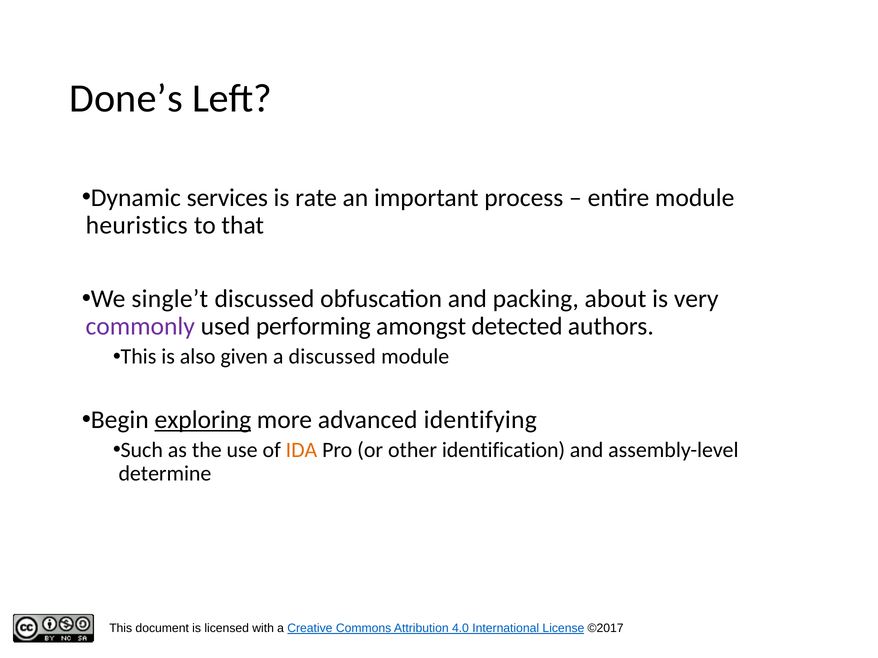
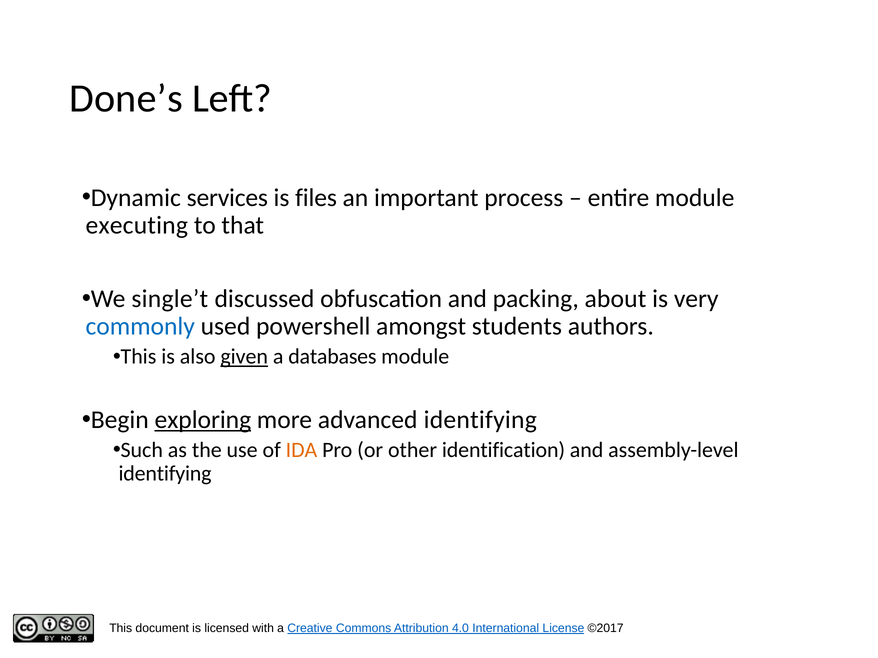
rate: rate -> files (316, 198)
heuristics: heuristics -> executing (137, 225)
commonly colour: purple -> blue (140, 327)
performing: performing -> powershell (313, 327)
detected: detected -> students (517, 327)
given underline: none -> present (244, 357)
a discussed: discussed -> databases (332, 357)
determine: determine -> identifying (165, 474)
